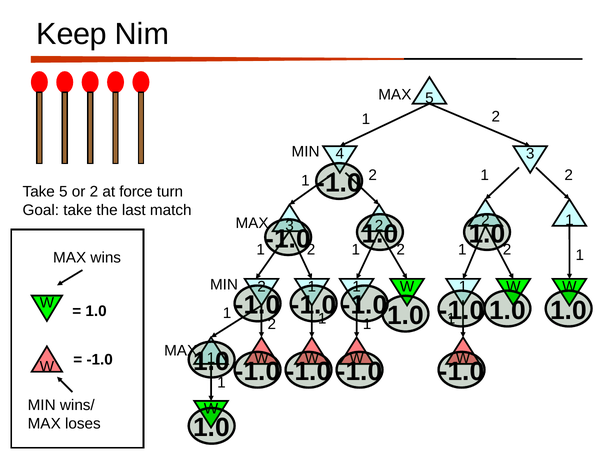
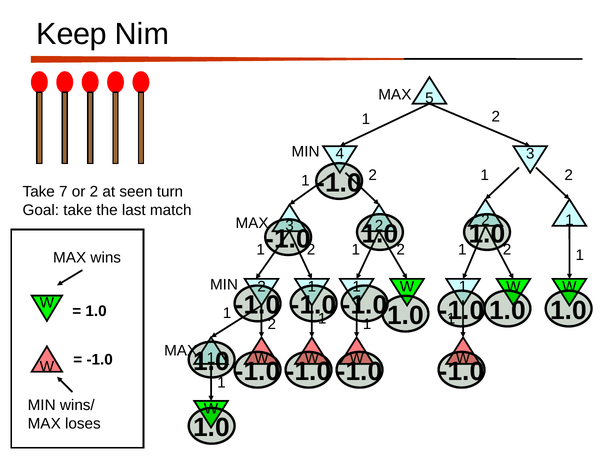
Take 5: 5 -> 7 (63, 192)
force: force -> seen (136, 192)
